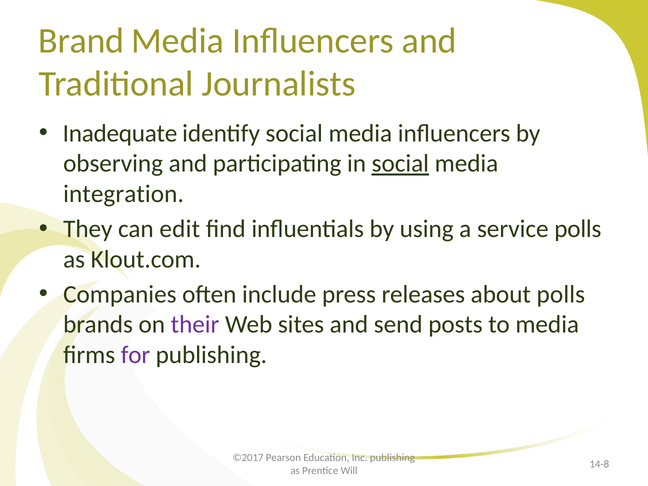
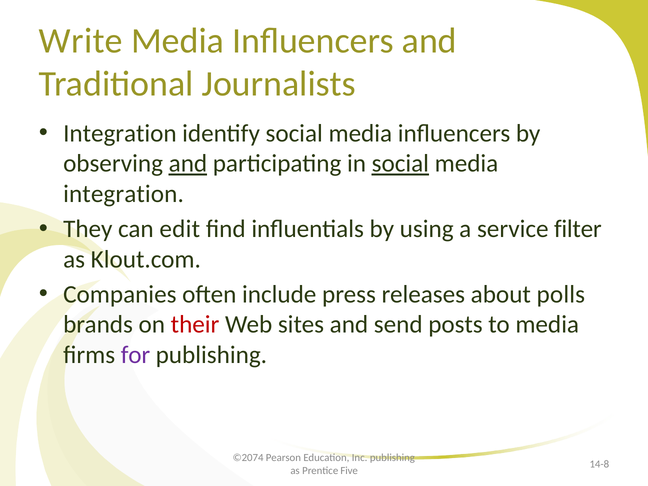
Brand: Brand -> Write (81, 41)
Inadequate: Inadequate -> Integration (120, 133)
and underline: none -> present (188, 164)
service polls: polls -> filter (578, 229)
their colour: purple -> red (195, 325)
©2017: ©2017 -> ©2074 (248, 458)
Will: Will -> Five (349, 471)
